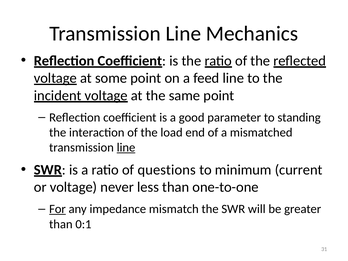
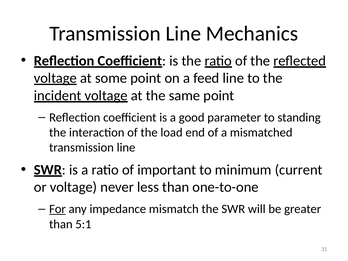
line underline: present -> none (126, 148)
questions: questions -> important (167, 170)
0:1: 0:1 -> 5:1 (83, 224)
